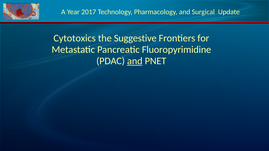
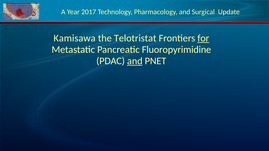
Cytotoxics: Cytotoxics -> Kamisawa (75, 38)
Suggestive: Suggestive -> Telotristat (135, 38)
for underline: none -> present (203, 38)
